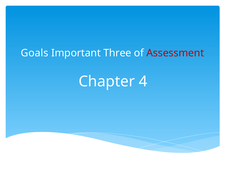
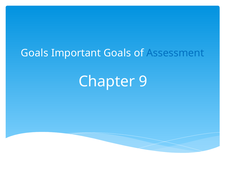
Important Three: Three -> Goals (117, 53)
Assessment colour: red -> blue (175, 53)
4: 4 -> 9 (143, 81)
